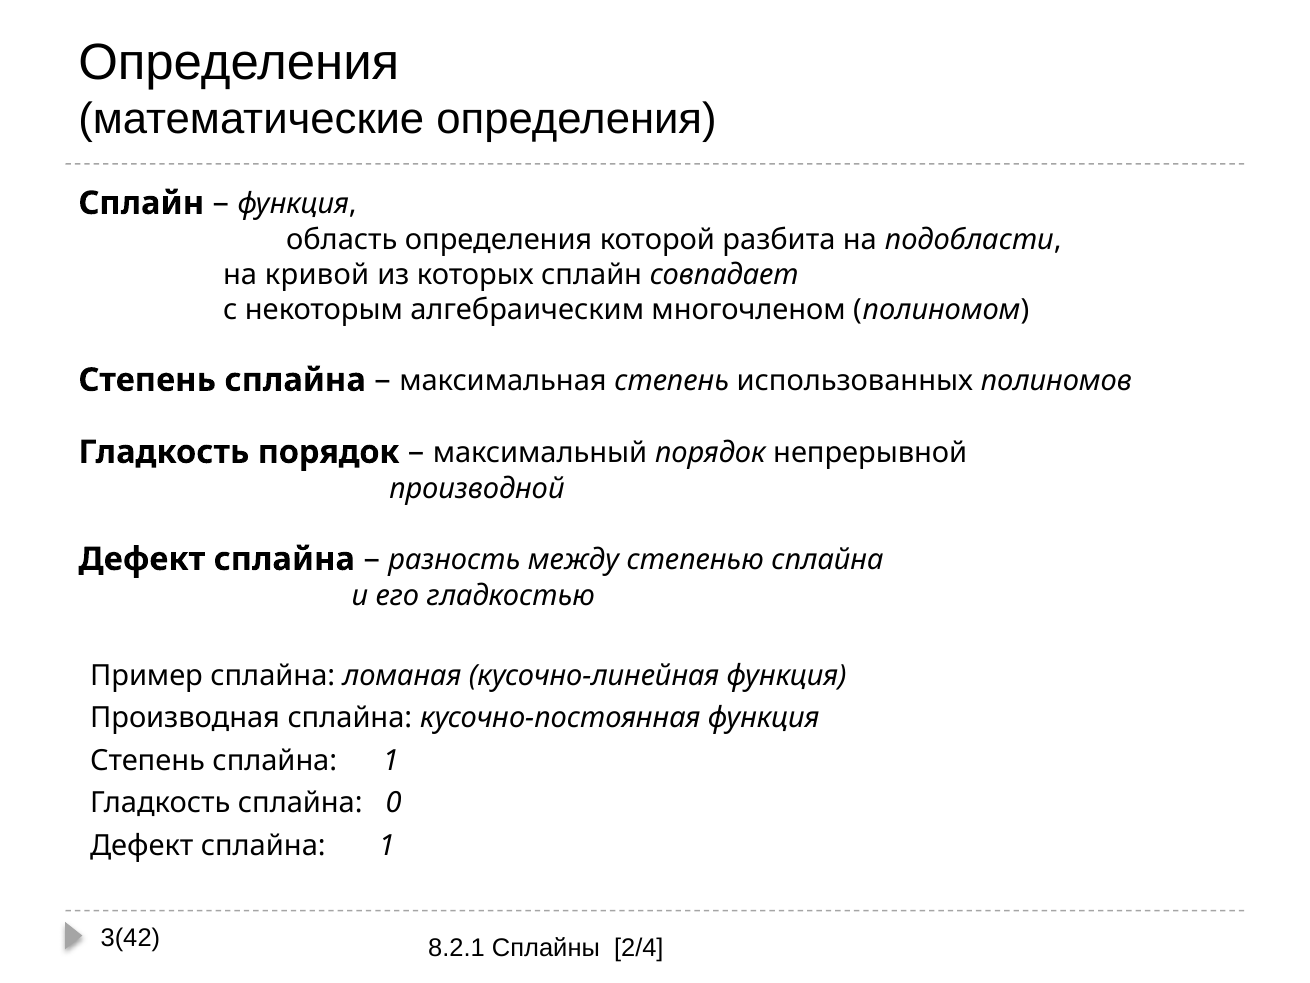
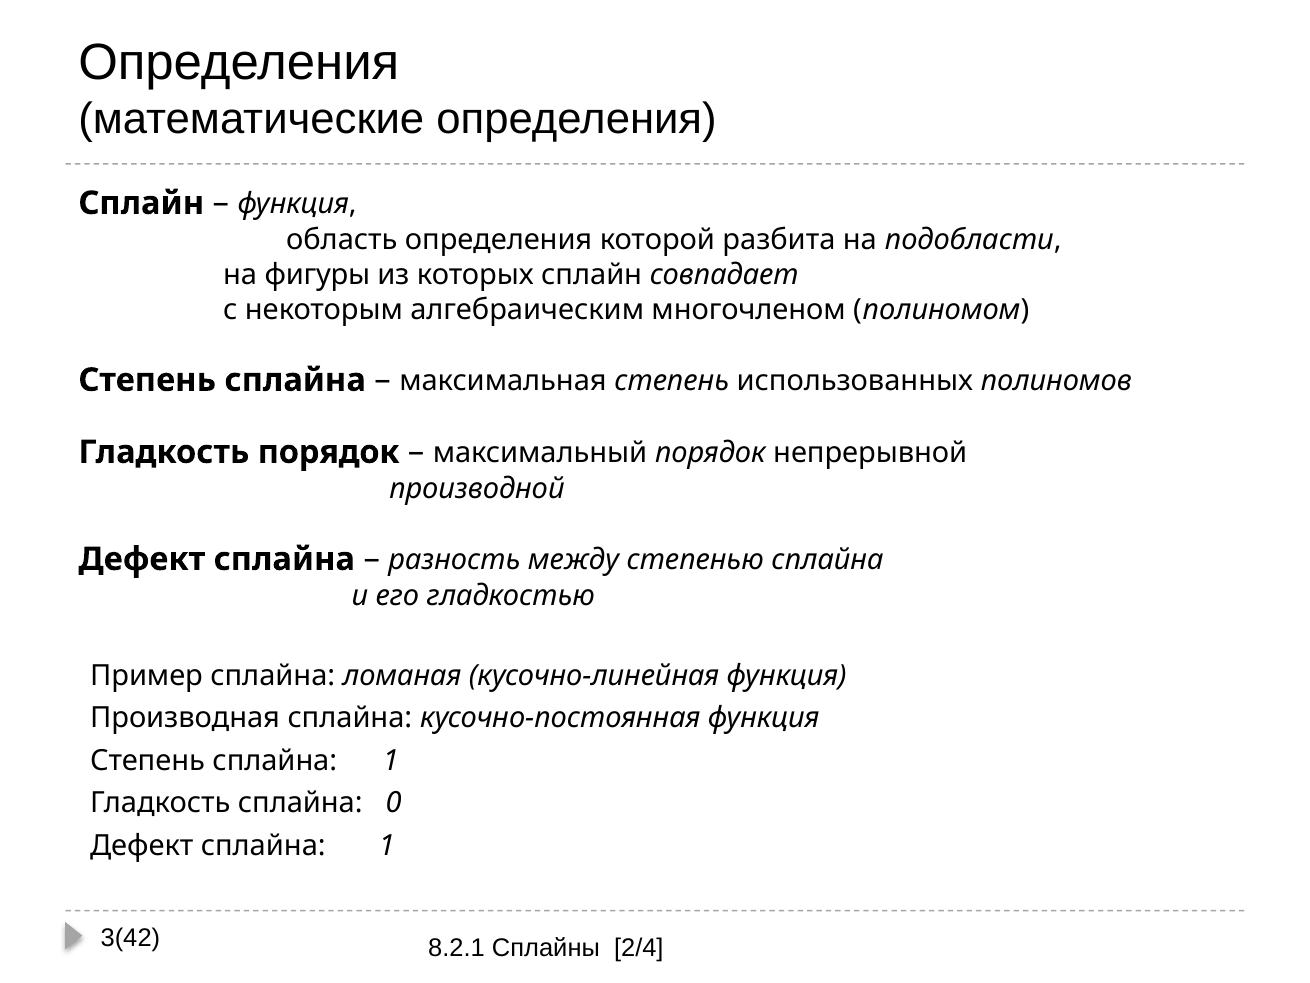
кривой: кривой -> фигуры (317, 275)
